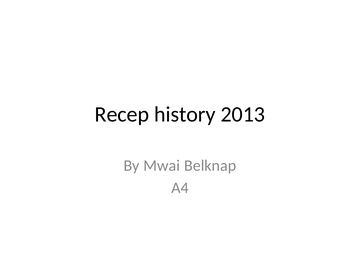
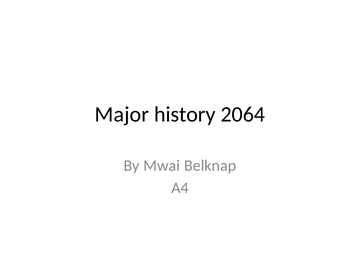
Recep: Recep -> Major (122, 114)
2013: 2013 -> 2064 (243, 114)
